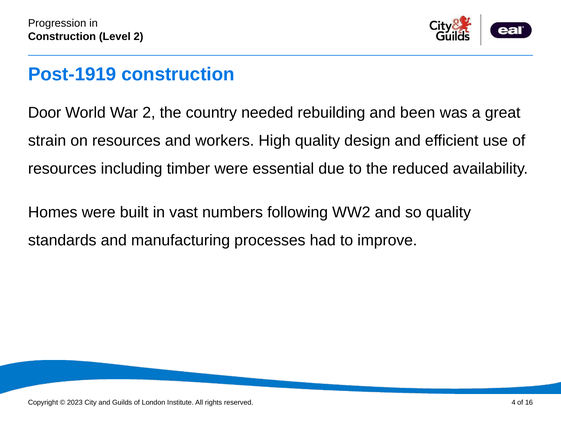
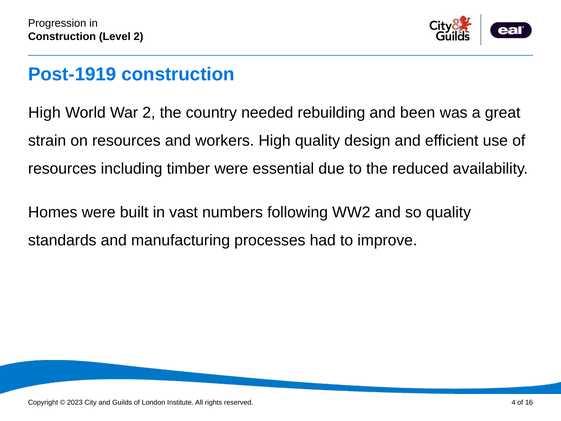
Door: Door -> High (44, 113)
